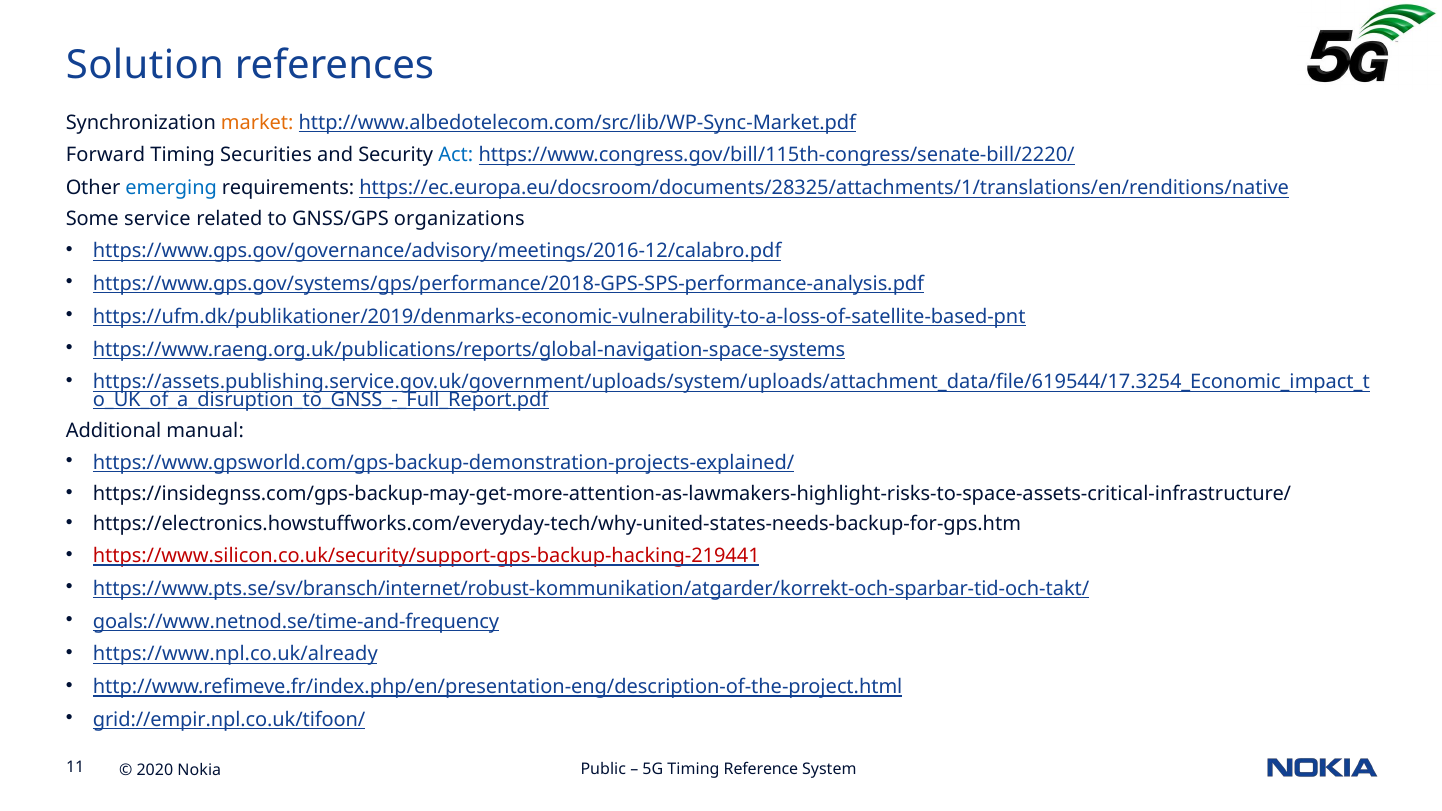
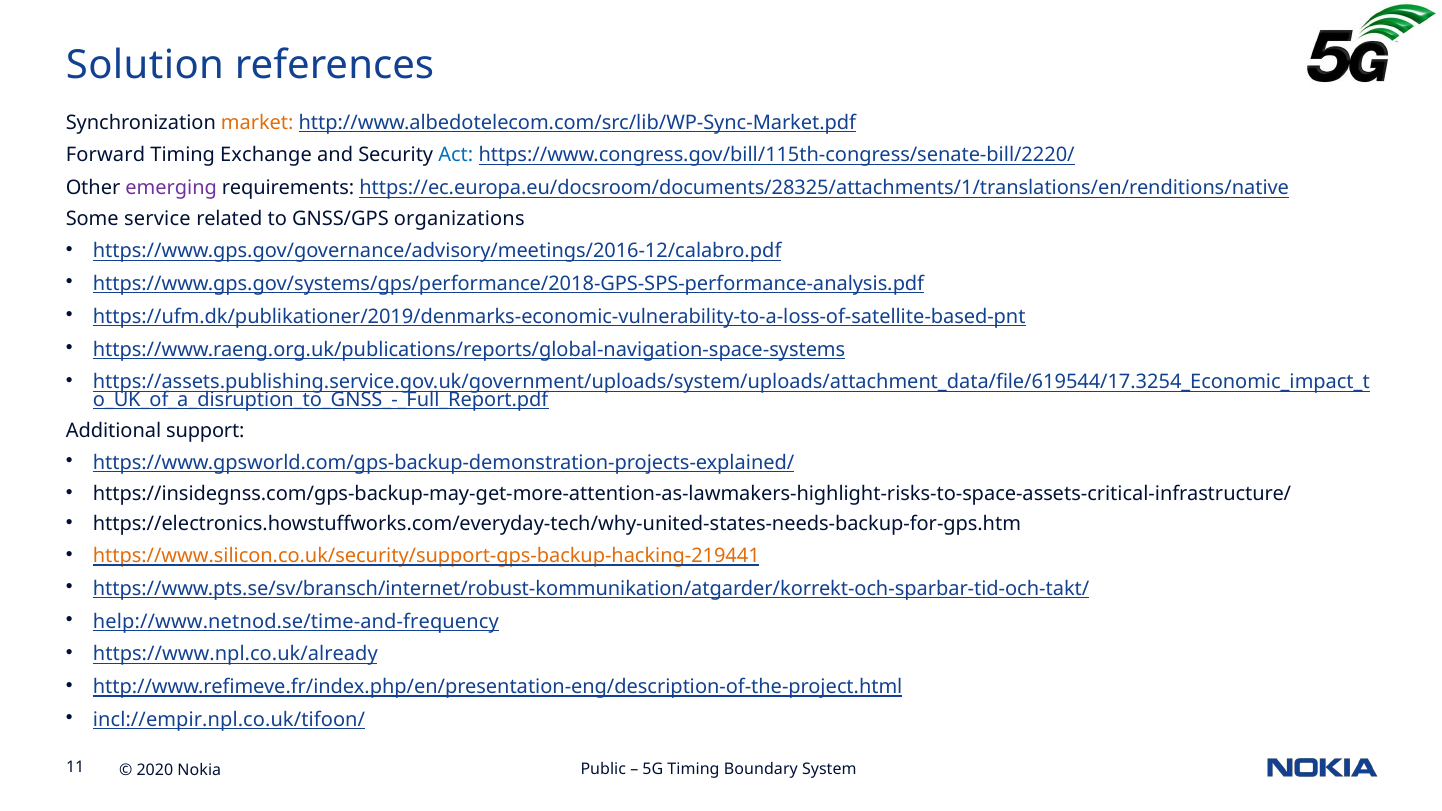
Securities: Securities -> Exchange (266, 155)
emerging colour: blue -> purple (171, 188)
manual: manual -> support (205, 431)
https://www.silicon.co.uk/security/support-gps-backup-hacking-219441 colour: red -> orange (426, 556)
goals://www.netnod.se/time-and-frequency: goals://www.netnod.se/time-and-frequency -> help://www.netnod.se/time-and-frequency (296, 622)
grid://empir.npl.co.uk/tifoon/: grid://empir.npl.co.uk/tifoon/ -> incl://empir.npl.co.uk/tifoon/ (229, 720)
Reference: Reference -> Boundary (761, 769)
